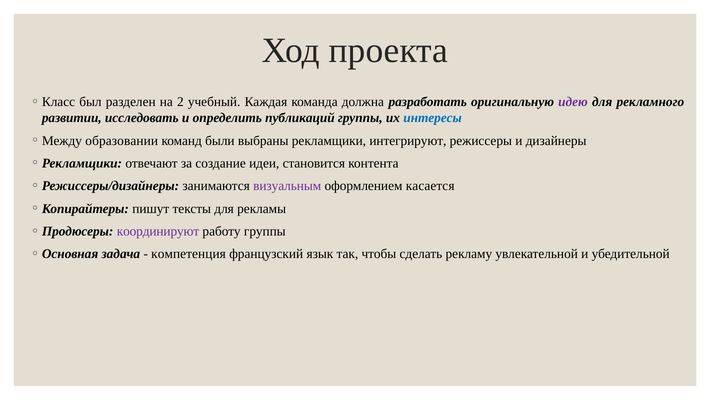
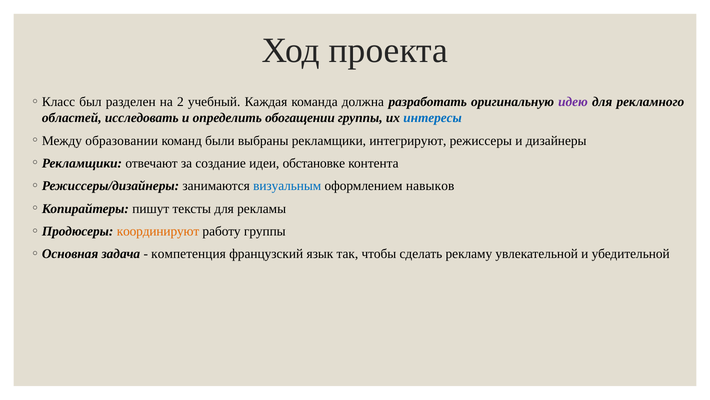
развитии: развитии -> областей (72, 118)
публикаций: публикаций -> обогащении (300, 118)
становится: становится -> обстановке (314, 163)
визуальным colour: purple -> blue (287, 186)
касается: касается -> навыков (430, 186)
координируют colour: purple -> orange (158, 231)
